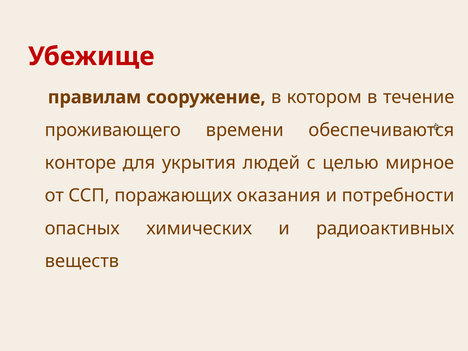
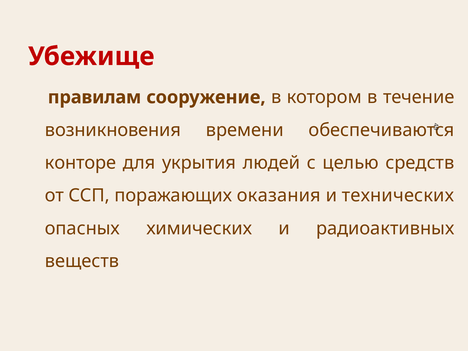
проживающего: проживающего -> возникновения (113, 130)
мирное: мирное -> средств (420, 163)
потребности: потребности -> технических (398, 196)
